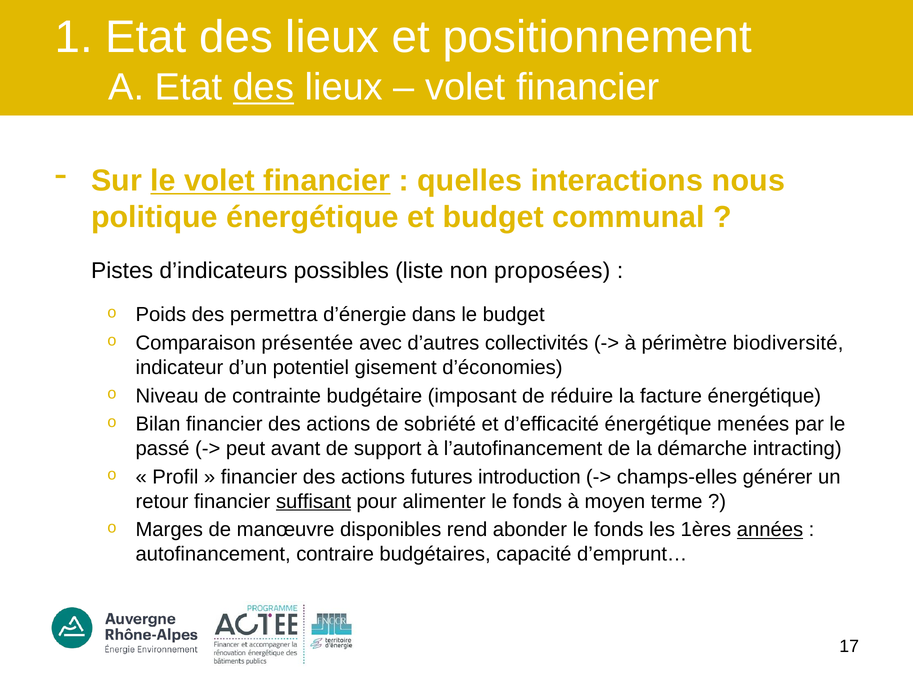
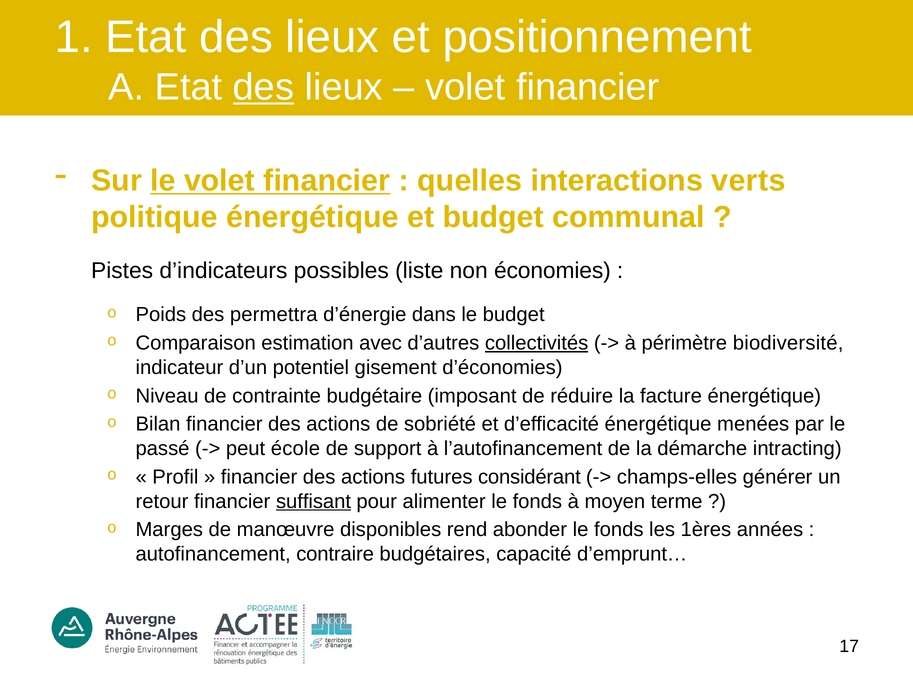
nous: nous -> verts (748, 180)
proposées: proposées -> économies (552, 271)
présentée: présentée -> estimation (307, 343)
collectivités underline: none -> present (537, 343)
avant: avant -> école (295, 448)
introduction: introduction -> considérant (529, 477)
années underline: present -> none (770, 530)
